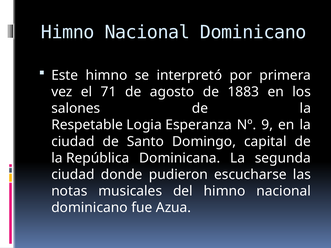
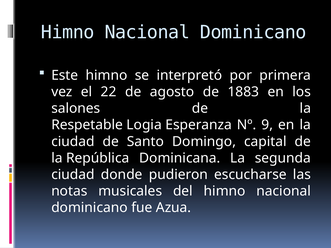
71: 71 -> 22 (109, 92)
